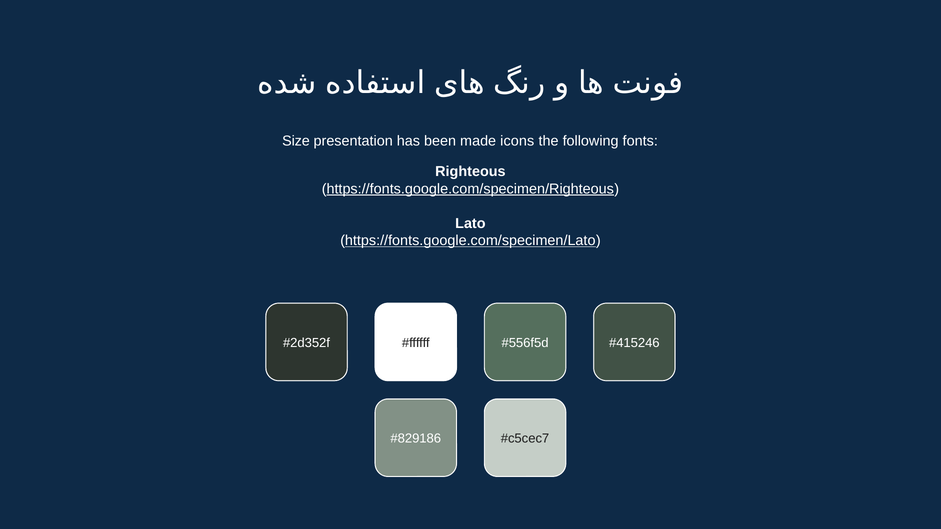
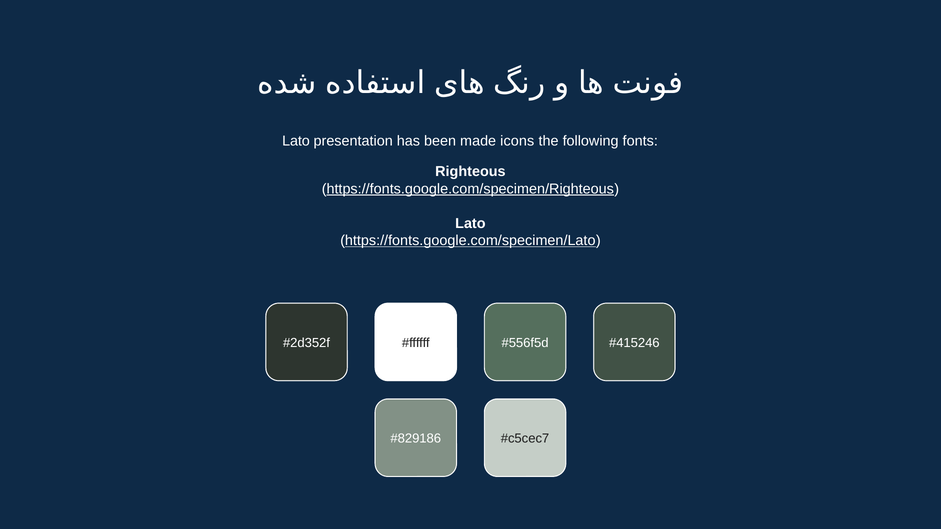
Size: Size -> Lato (296, 141)
